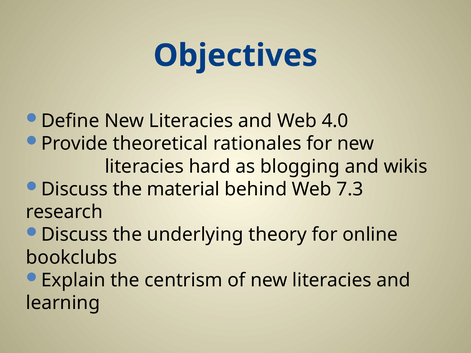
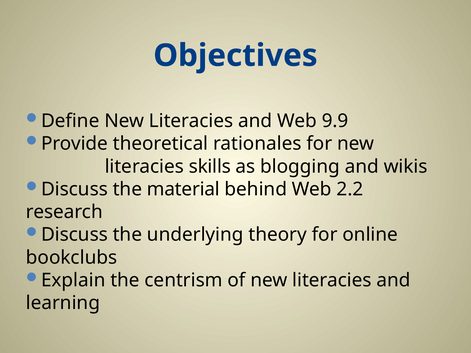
4.0: 4.0 -> 9.9 (335, 121)
hard: hard -> skills (210, 167)
7.3: 7.3 -> 2.2 (350, 189)
